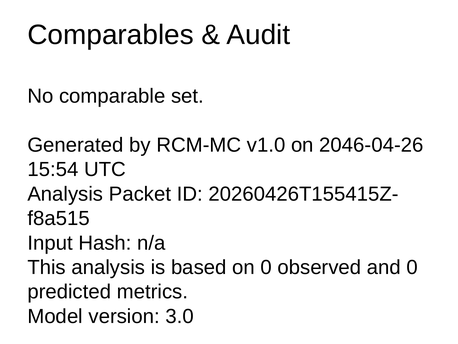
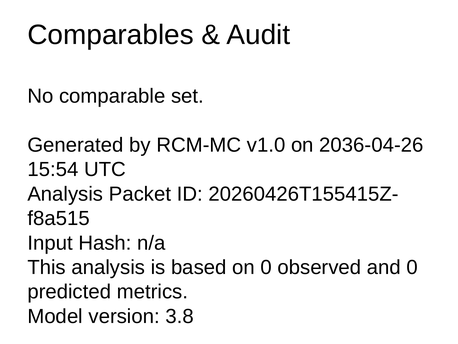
2046-04-26: 2046-04-26 -> 2036-04-26 (371, 145)
3.0: 3.0 -> 3.8 (180, 316)
